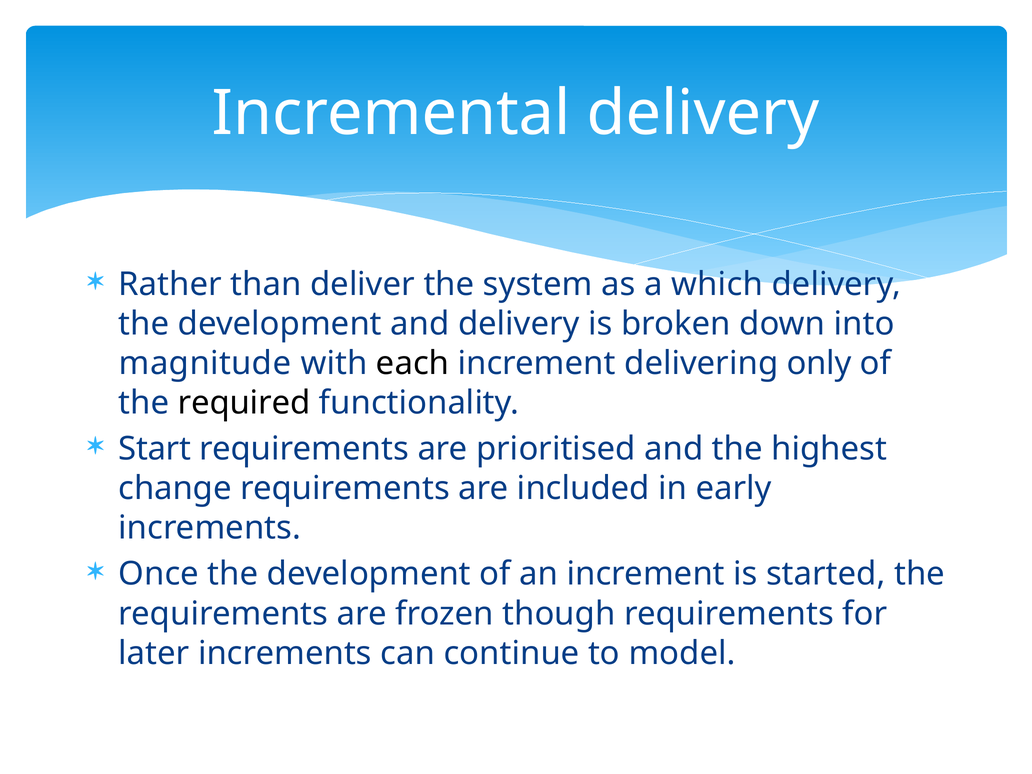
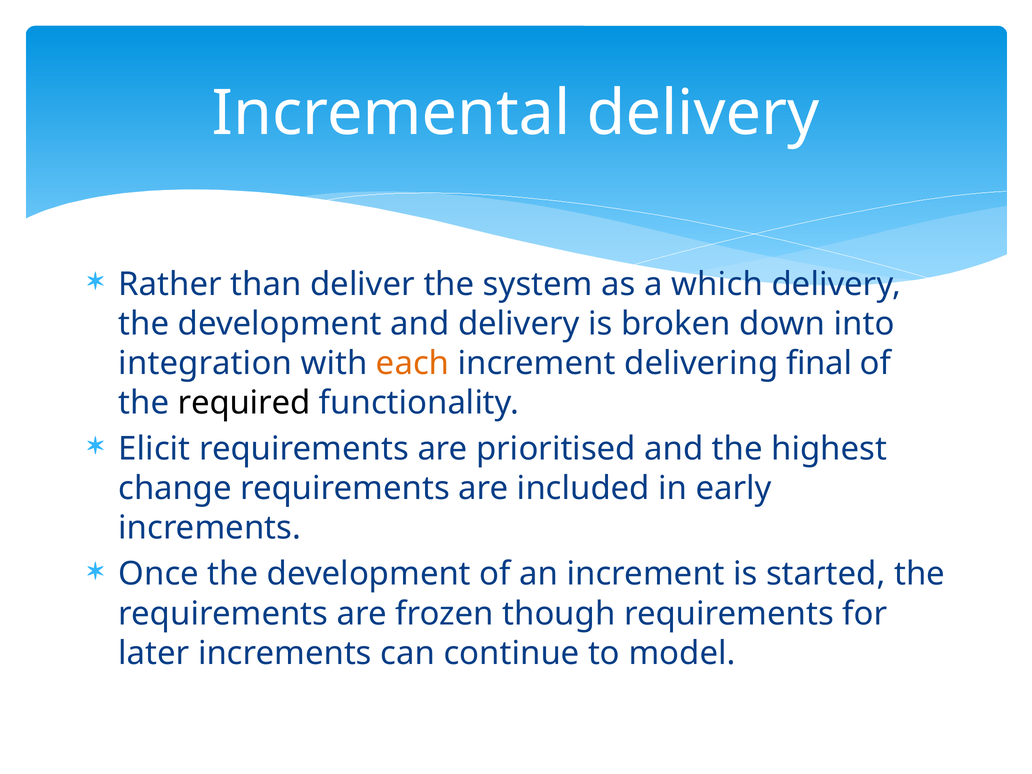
magnitude: magnitude -> integration (205, 363)
each colour: black -> orange (413, 363)
only: only -> final (819, 363)
Start: Start -> Elicit (154, 449)
